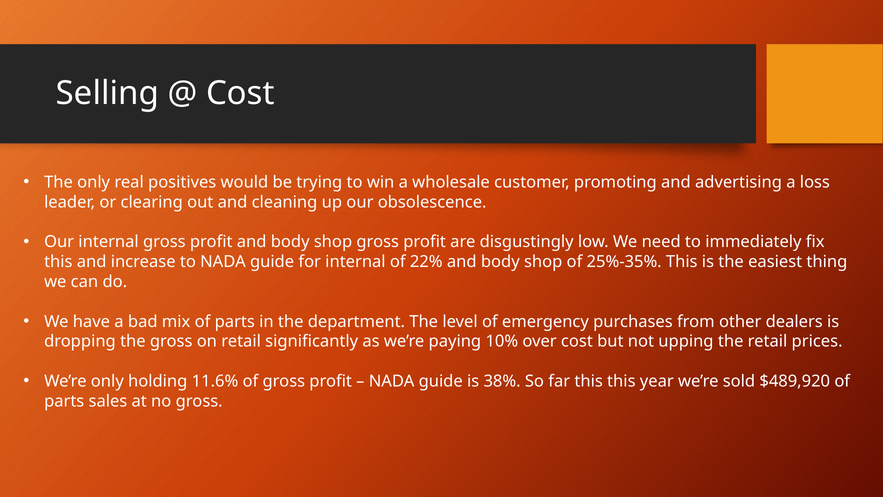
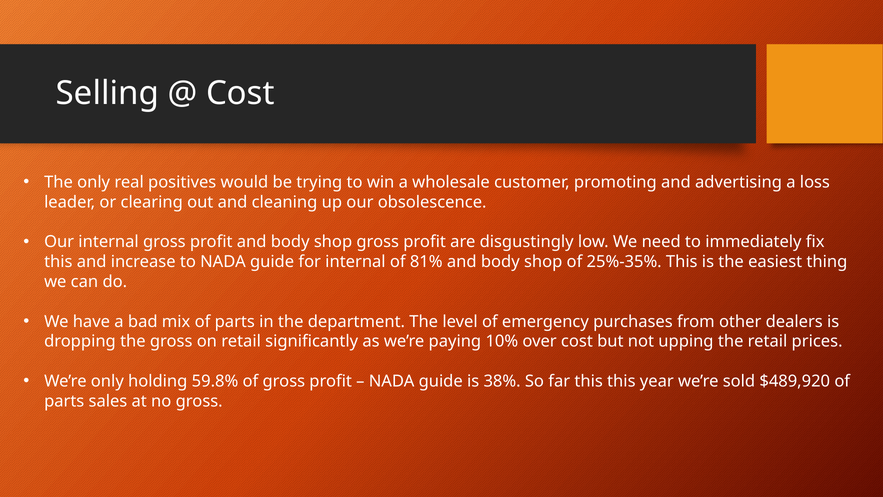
22%: 22% -> 81% (426, 262)
11.6%: 11.6% -> 59.8% (215, 381)
